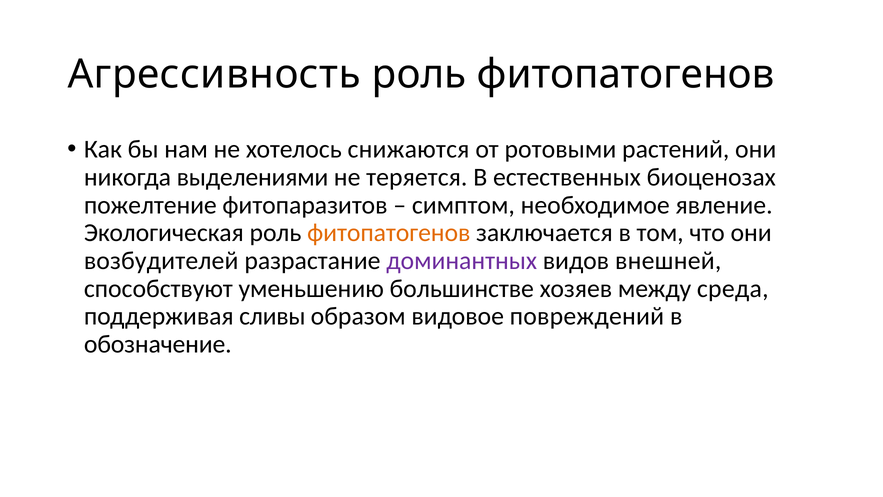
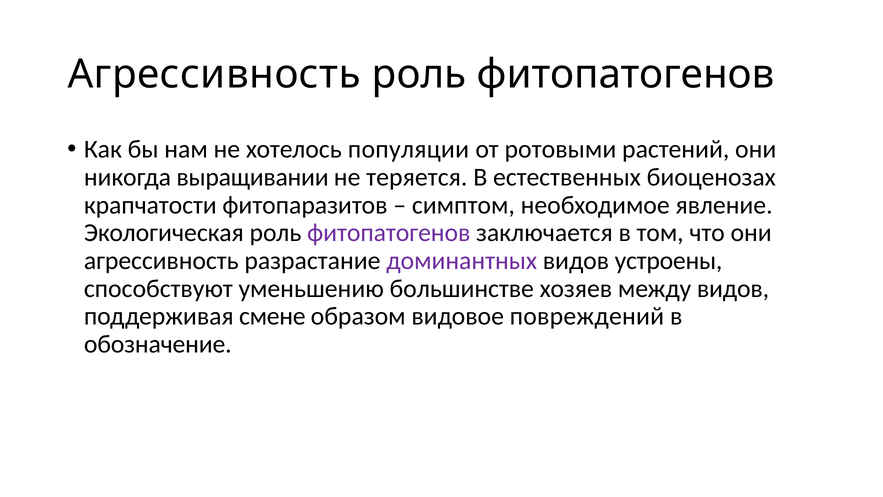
снижаются: снижаются -> популяции (408, 149)
выделениями: выделениями -> выращивании (253, 177)
пожелтение: пожелтение -> крапчатости (150, 205)
фитопатогенов colour: orange -> purple (389, 233)
возбудителей: возбудителей -> агрессивность (161, 261)
внешней: внешней -> устроены (668, 261)
между среда: среда -> видов (733, 288)
сливы: сливы -> смене (272, 316)
